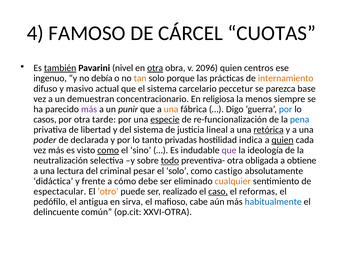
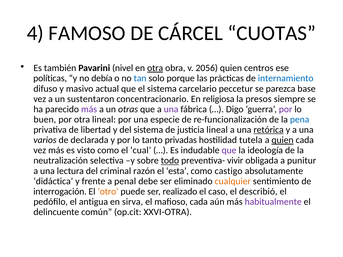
también underline: present -> none (60, 68)
2096: 2096 -> 2056 (207, 68)
ingenuo: ingenuo -> políticas (50, 78)
tan colour: orange -> blue (140, 78)
internamiento colour: orange -> blue (286, 78)
demuestran: demuestran -> sustentaron (91, 99)
menos: menos -> presos (259, 99)
punir: punir -> otras (128, 109)
una colour: orange -> purple (171, 109)
por colour: blue -> purple (286, 109)
casos: casos -> buen (45, 120)
otra tarde: tarde -> lineal (104, 120)
especie underline: present -> none (165, 120)
poder: poder -> varios (45, 140)
indica: indica -> tutela (251, 140)
como underline: present -> none (108, 150)
sino: sino -> cual (141, 150)
preventiva- otra: otra -> vivir (235, 161)
obtiene: obtiene -> punitur (302, 161)
pesar: pesar -> razón (144, 171)
el solo: solo -> esta (177, 171)
cómo: cómo -> penal (125, 181)
espectacular: espectacular -> interrogación (60, 192)
caso underline: present -> none (218, 192)
reformas: reformas -> describió (258, 192)
mafioso cabe: cabe -> cada (199, 202)
habitualmente colour: blue -> purple (273, 202)
